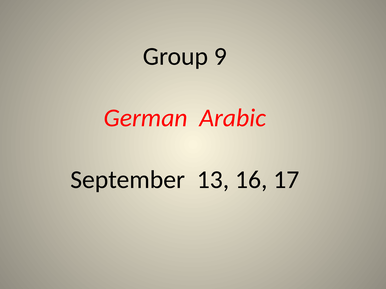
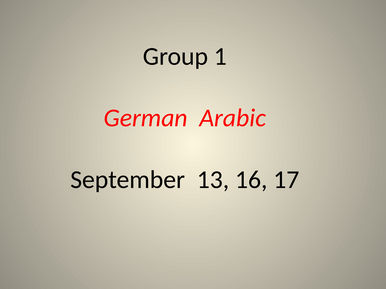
9: 9 -> 1 (220, 56)
